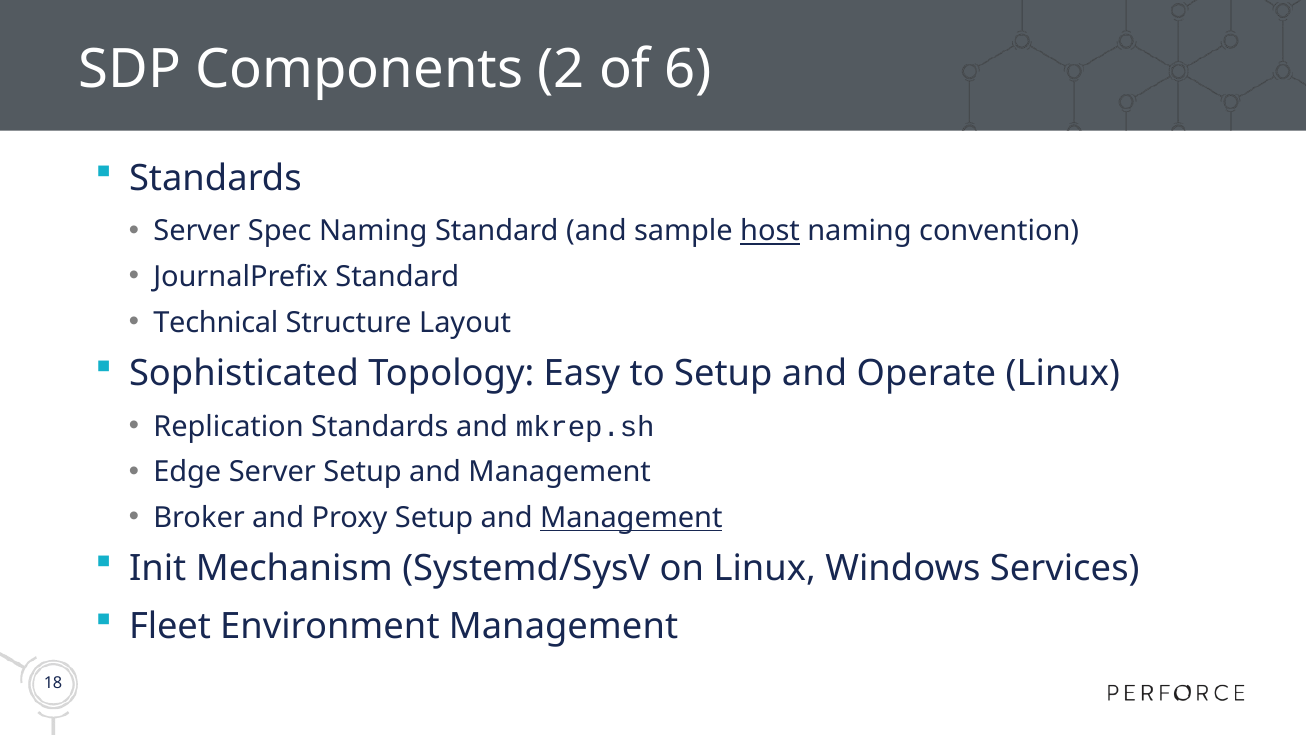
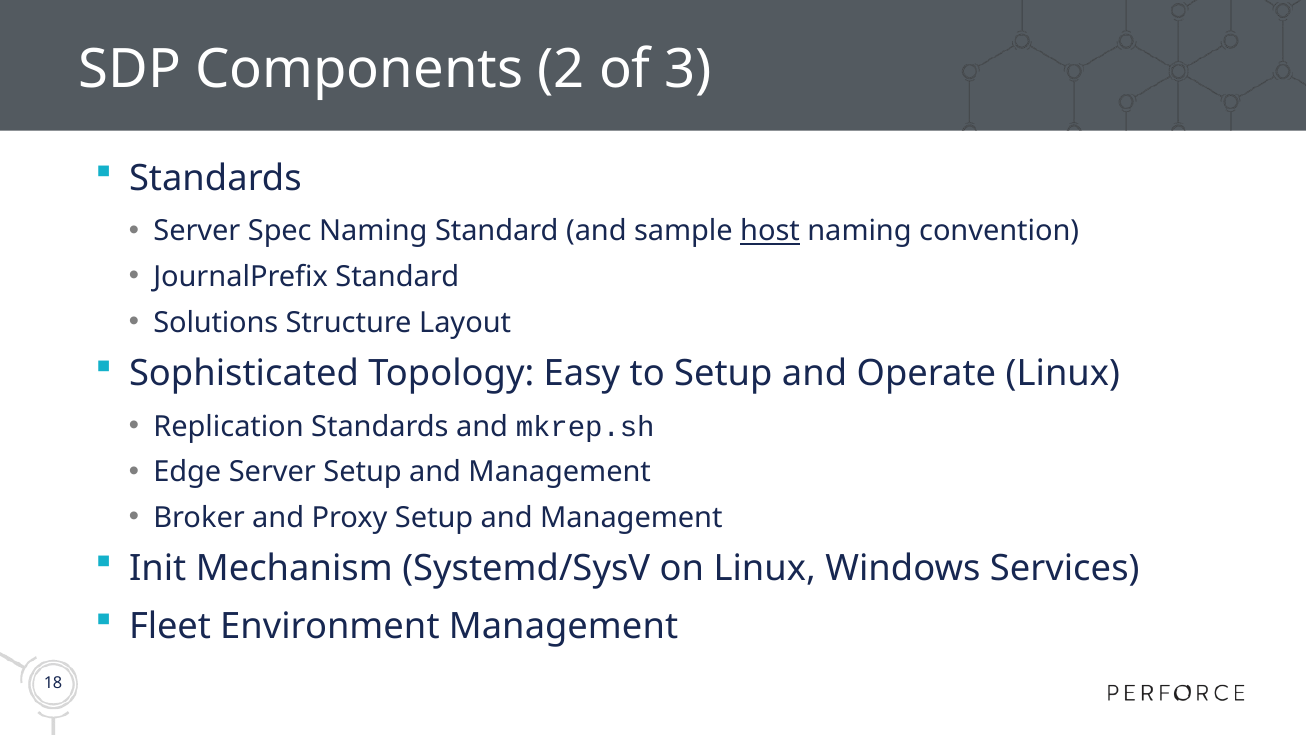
6: 6 -> 3 (689, 69)
Technical: Technical -> Solutions (216, 323)
Management underline: present -> none (631, 518)
